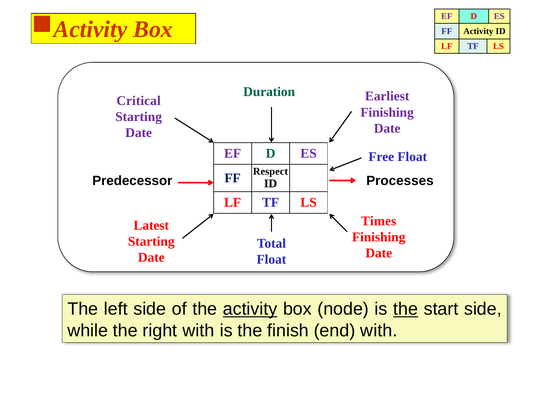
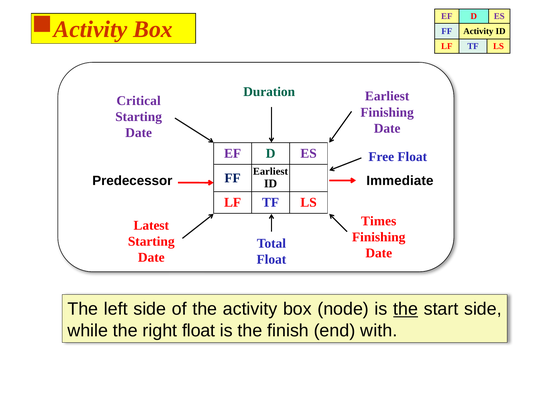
Respect: Respect -> Earliest (270, 171)
Processes: Processes -> Immediate (400, 181)
activity underline: present -> none (250, 309)
right with: with -> float (199, 330)
